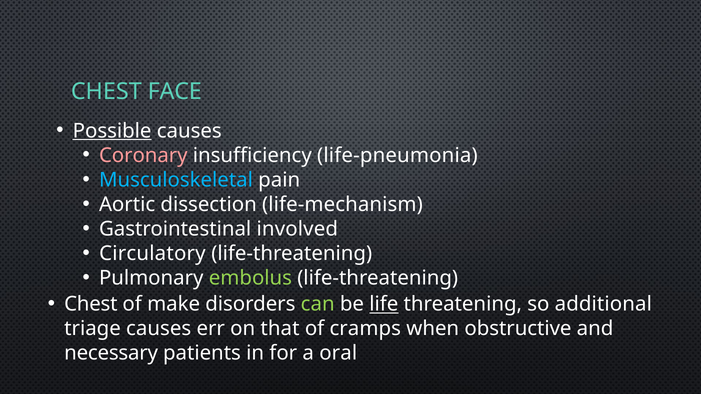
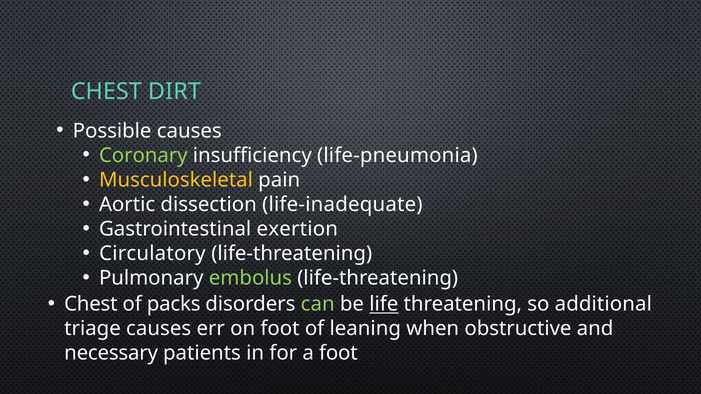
FACE: FACE -> DIRT (175, 91)
Possible underline: present -> none (112, 131)
Coronary colour: pink -> light green (143, 155)
Musculoskeletal colour: light blue -> yellow (176, 180)
life-mechanism: life-mechanism -> life-inadequate (342, 205)
involved: involved -> exertion (297, 229)
make: make -> packs (174, 304)
on that: that -> foot (280, 329)
cramps: cramps -> leaning (365, 329)
a oral: oral -> foot (338, 353)
